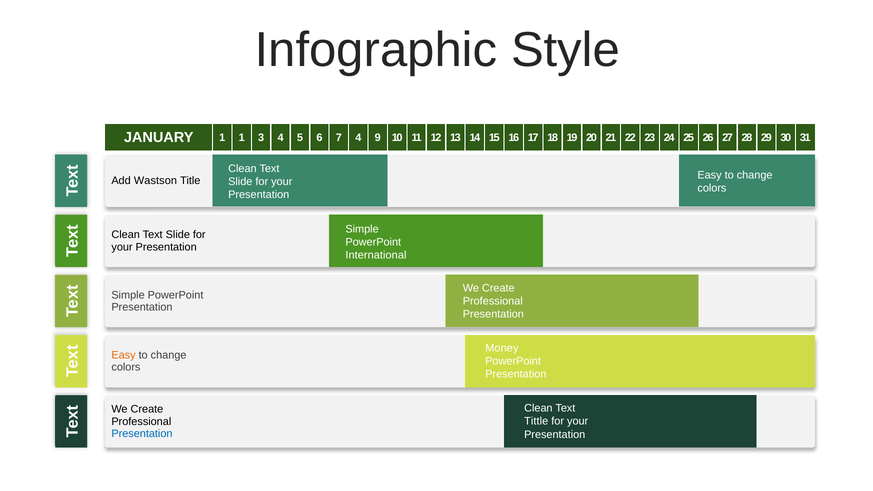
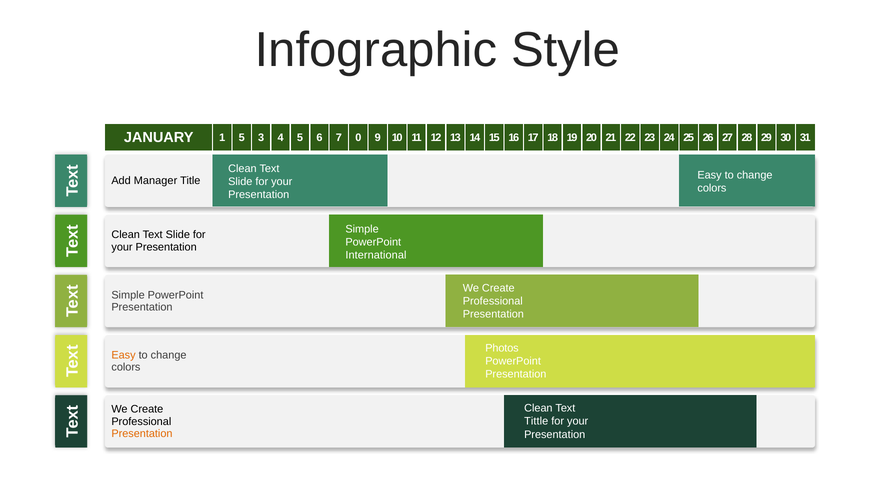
1 1: 1 -> 5 (242, 138)
7 4: 4 -> 0 (358, 138)
Wastson: Wastson -> Manager (156, 181)
Money: Money -> Photos (502, 348)
Presentation colour: blue -> orange (142, 434)
